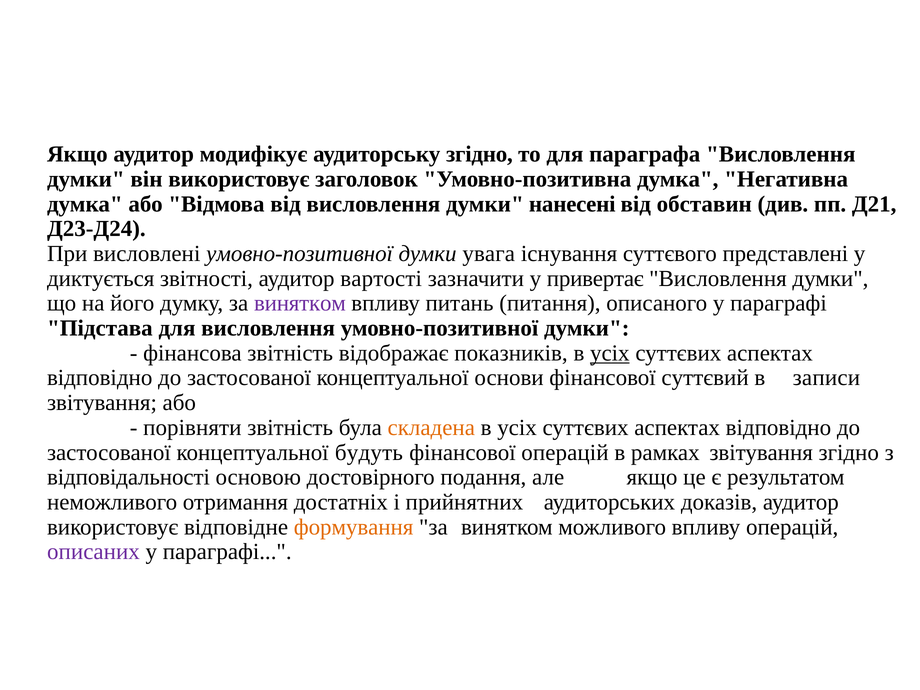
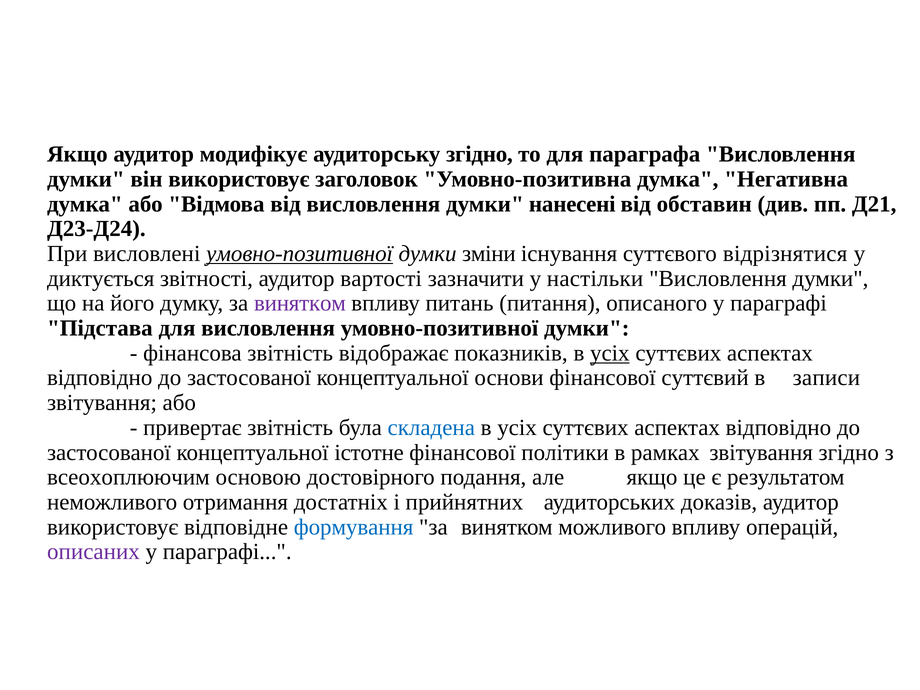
умовно-позитивної underline: none -> present (300, 254)
увага: увага -> зміни (489, 254)
представлені: представлені -> відрізнятися (785, 254)
привертає: привертає -> настільки (595, 279)
порівняти: порівняти -> привертає (192, 428)
складена colour: orange -> blue (431, 428)
будуть: будуть -> істотне (369, 452)
фінансової операцій: операцій -> політики (565, 452)
відповідальності: відповідальності -> всеохоплюючим (128, 477)
формування colour: orange -> blue (354, 527)
